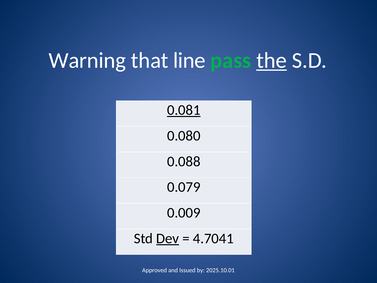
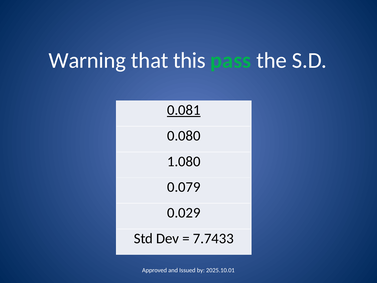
line: line -> this (189, 60)
the underline: present -> none (272, 60)
0.088: 0.088 -> 1.080 (184, 161)
0.009: 0.009 -> 0.029 (184, 213)
Dev underline: present -> none (168, 238)
4.7041: 4.7041 -> 7.7433 (213, 238)
